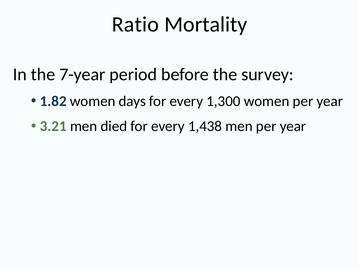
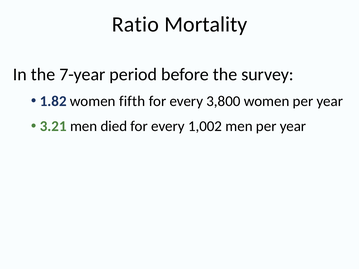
days: days -> fifth (132, 101)
1,300: 1,300 -> 3,800 (223, 101)
1,438: 1,438 -> 1,002 (205, 126)
